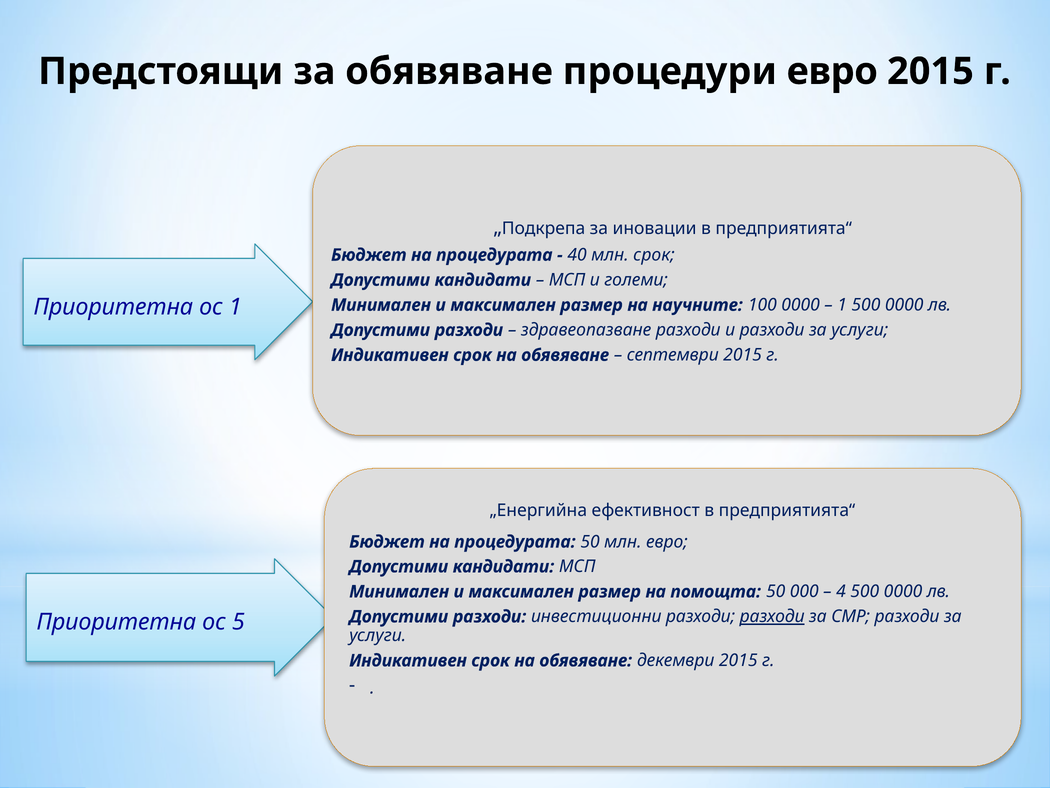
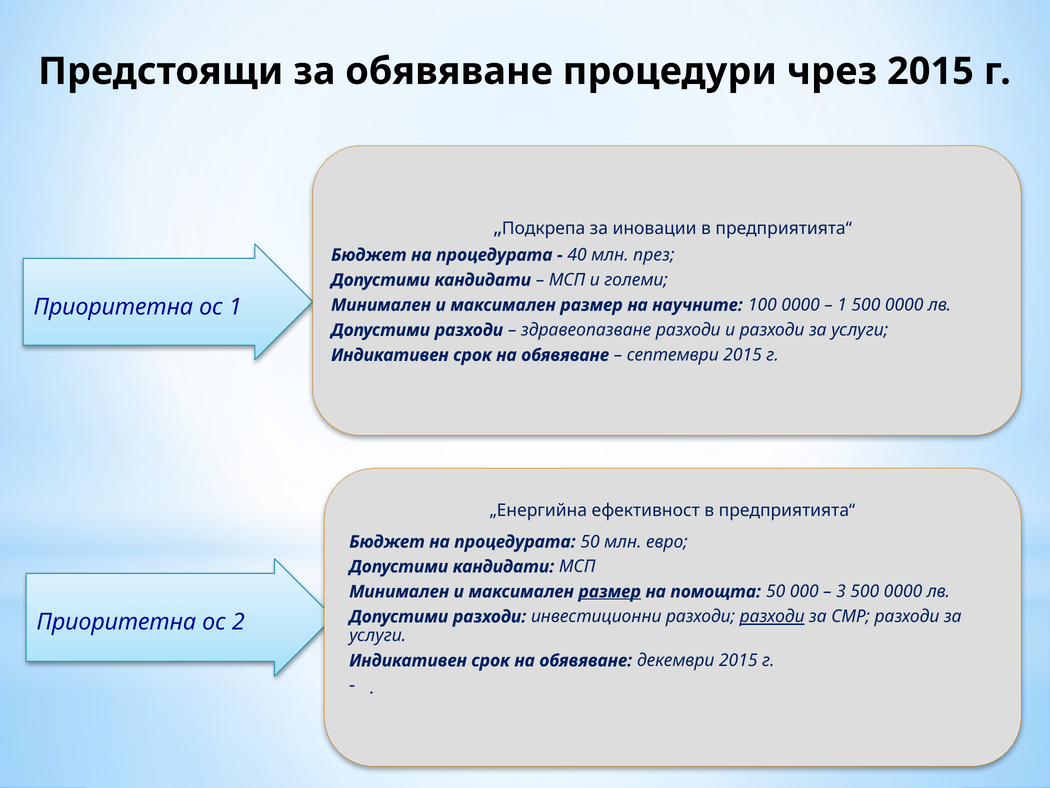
процедури евро: евро -> чрез (832, 71)
млн срок: срок -> през (654, 255)
размер underline: none -> present (610, 591)
4: 4 -> 3 (841, 591)
5: 5 -> 2 (238, 622)
